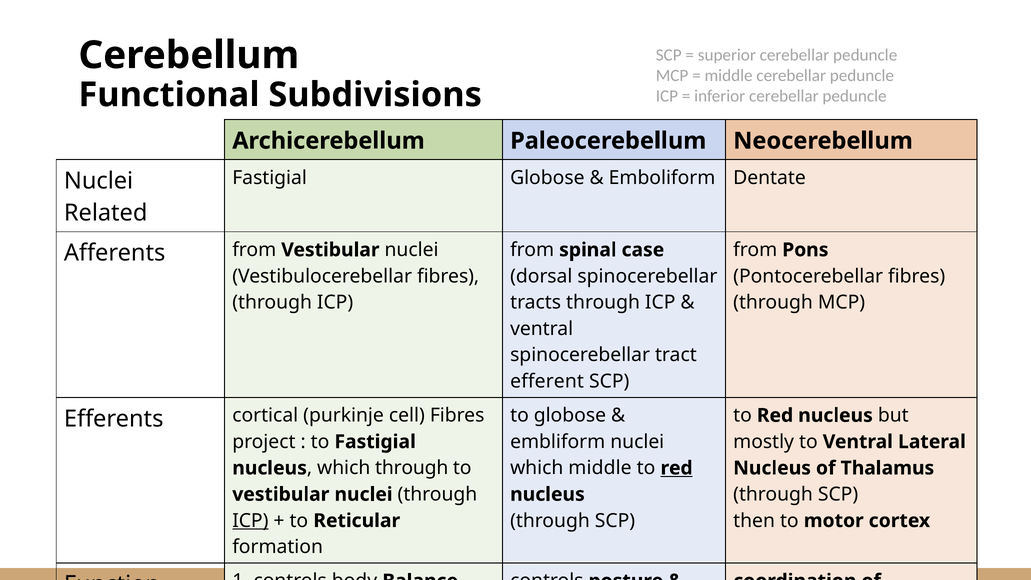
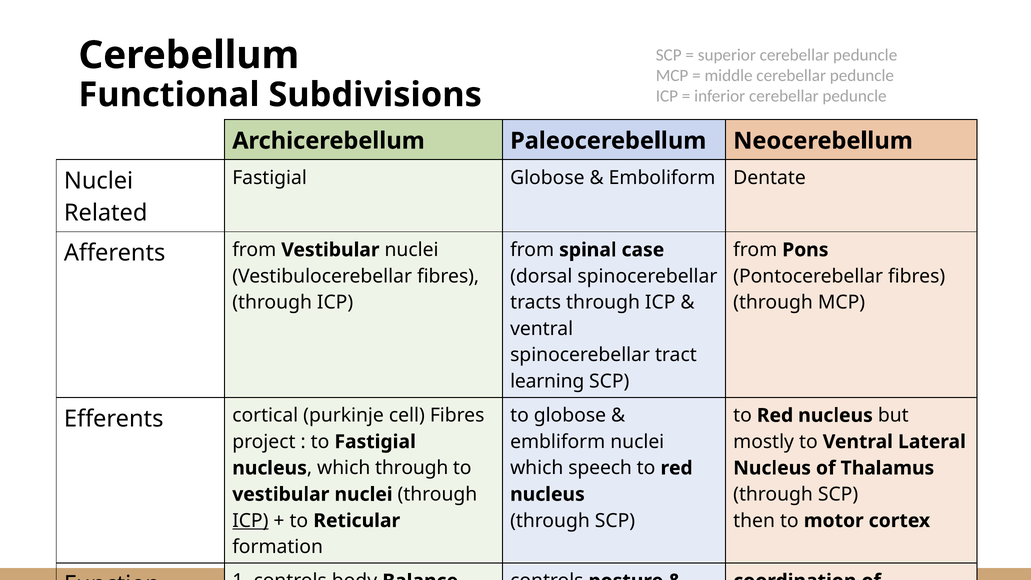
efferent: efferent -> learning (547, 381)
which middle: middle -> speech (600, 468)
red underline: present -> none (677, 468)
